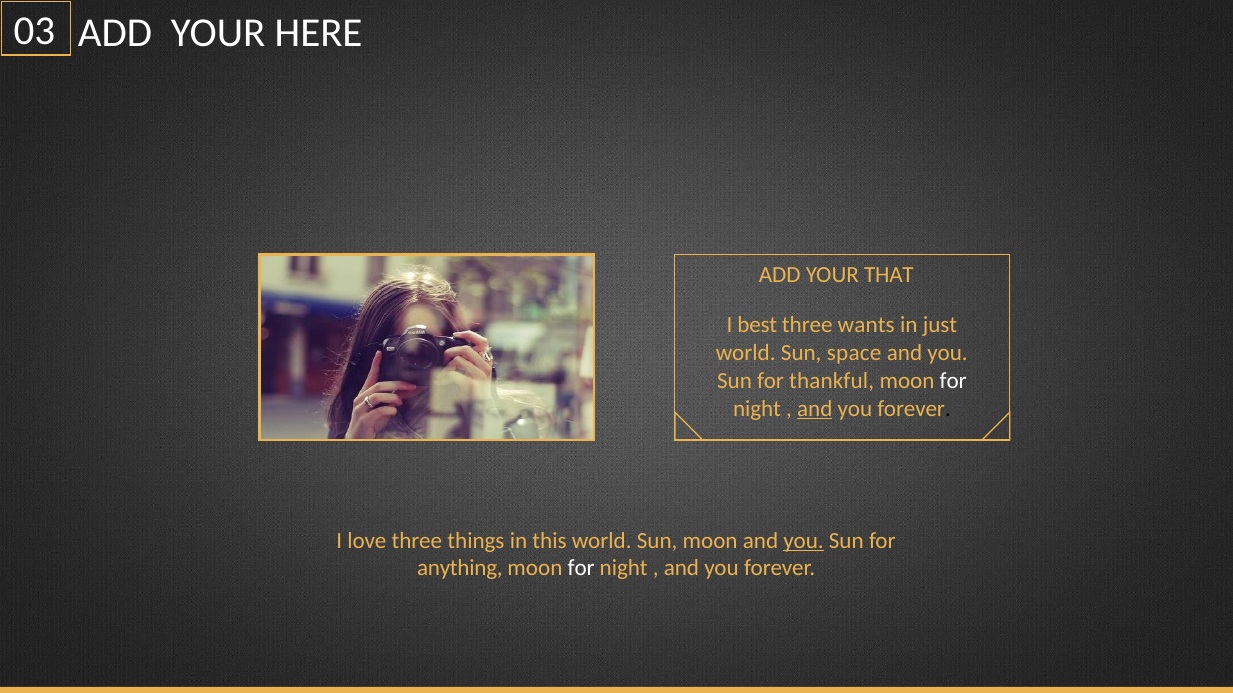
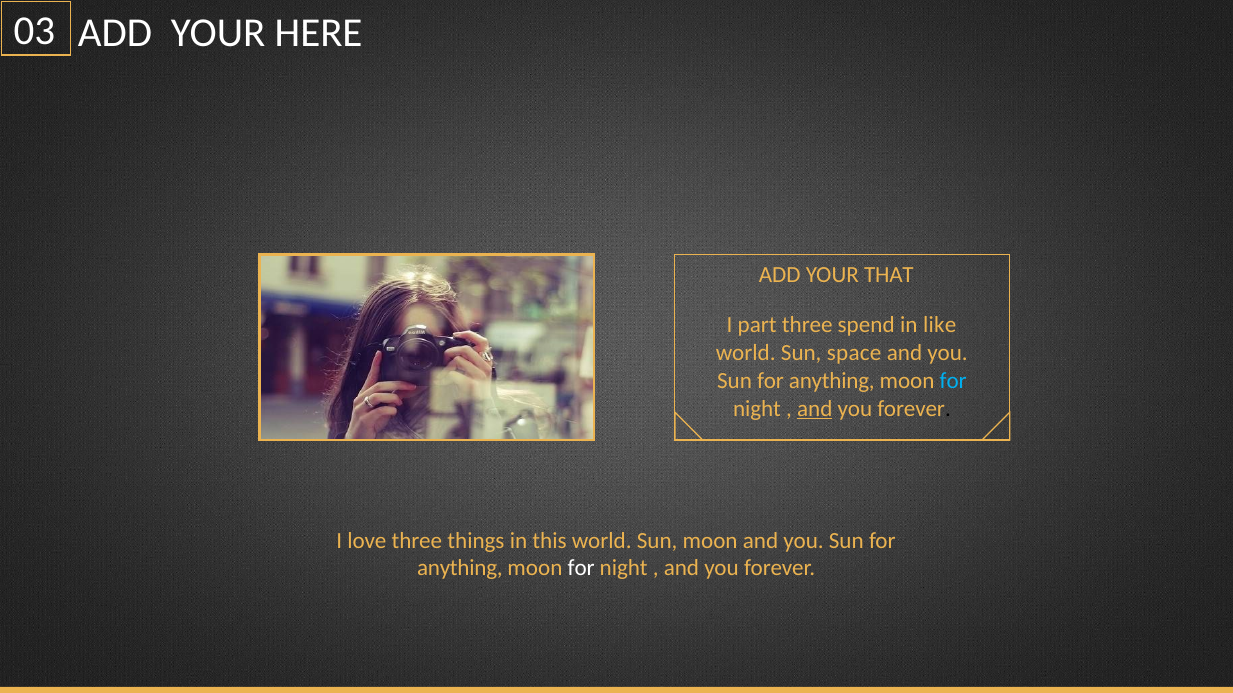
best: best -> part (757, 326)
wants: wants -> spend (866, 326)
just: just -> like (940, 326)
thankful: thankful -> anything (832, 381)
for colour: white -> light blue (953, 381)
you underline: present -> none (803, 541)
